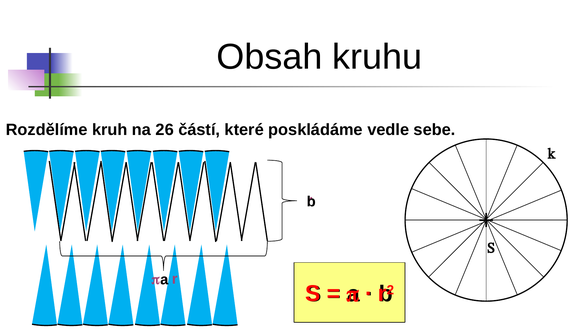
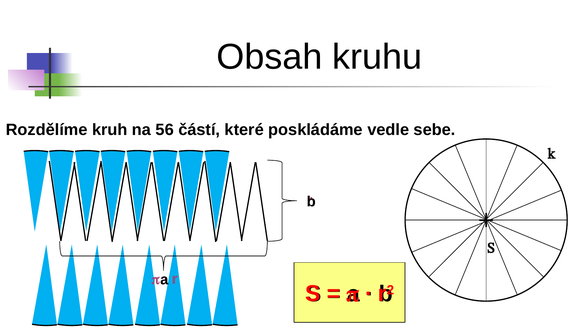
26: 26 -> 56 (165, 130)
